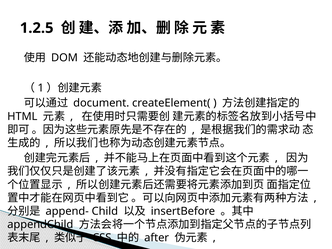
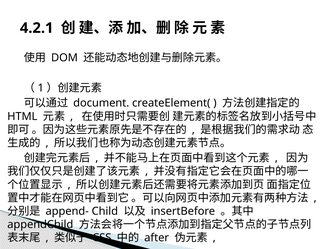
1.2.5: 1.2.5 -> 4.2.1 (37, 28)
